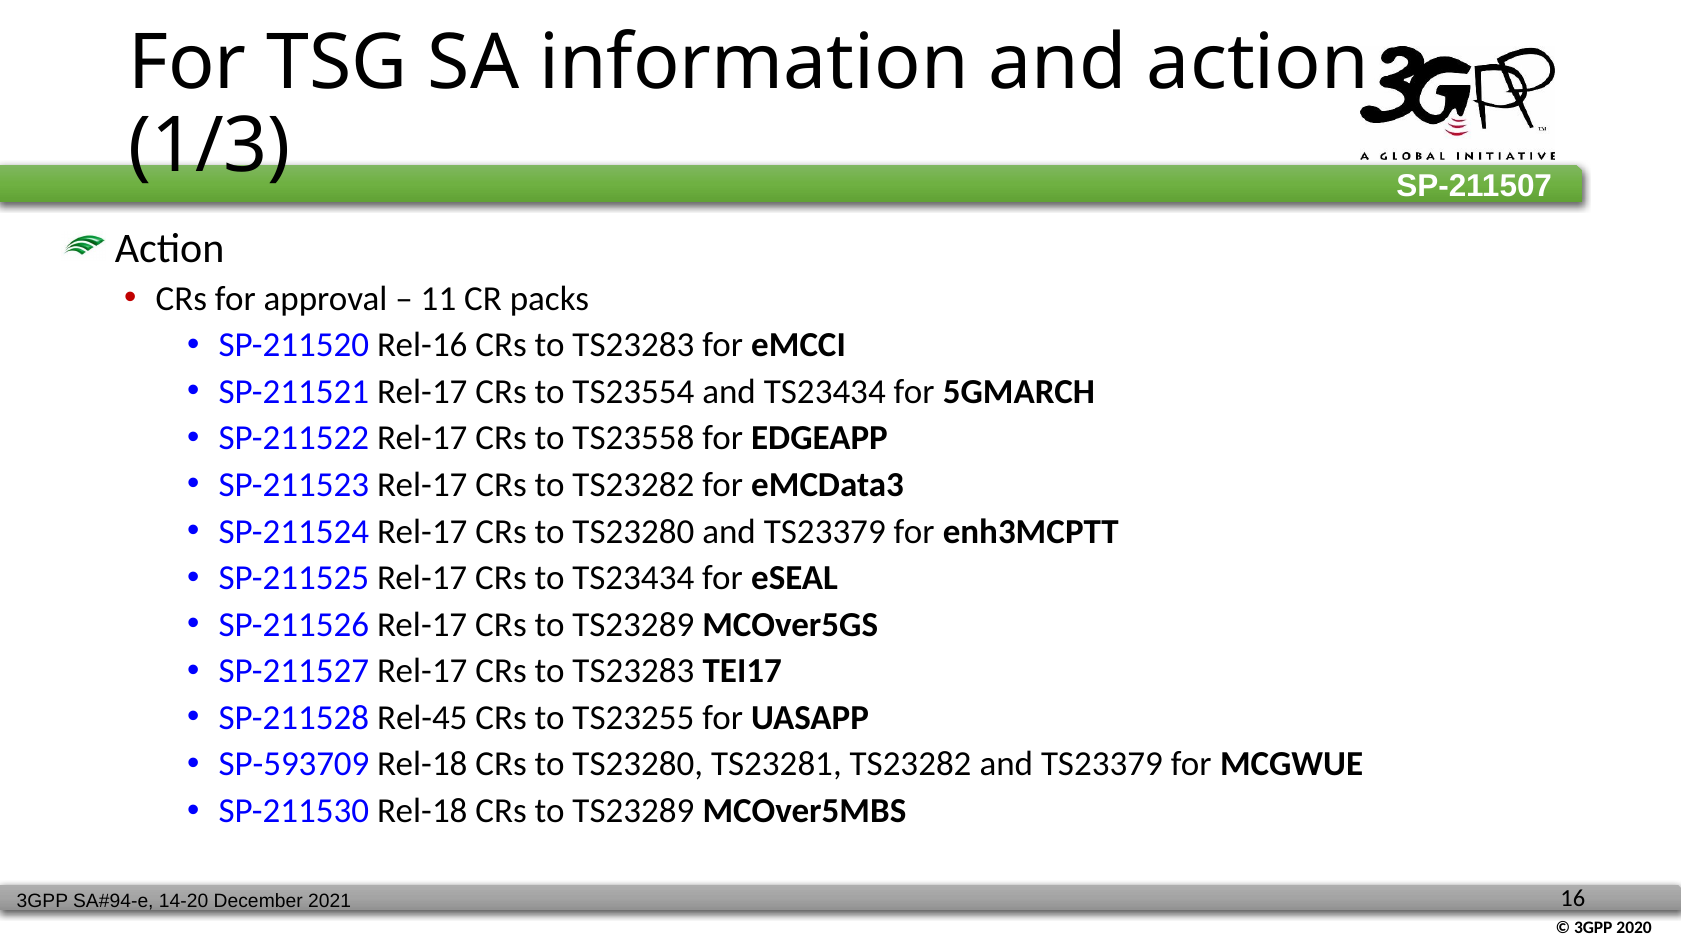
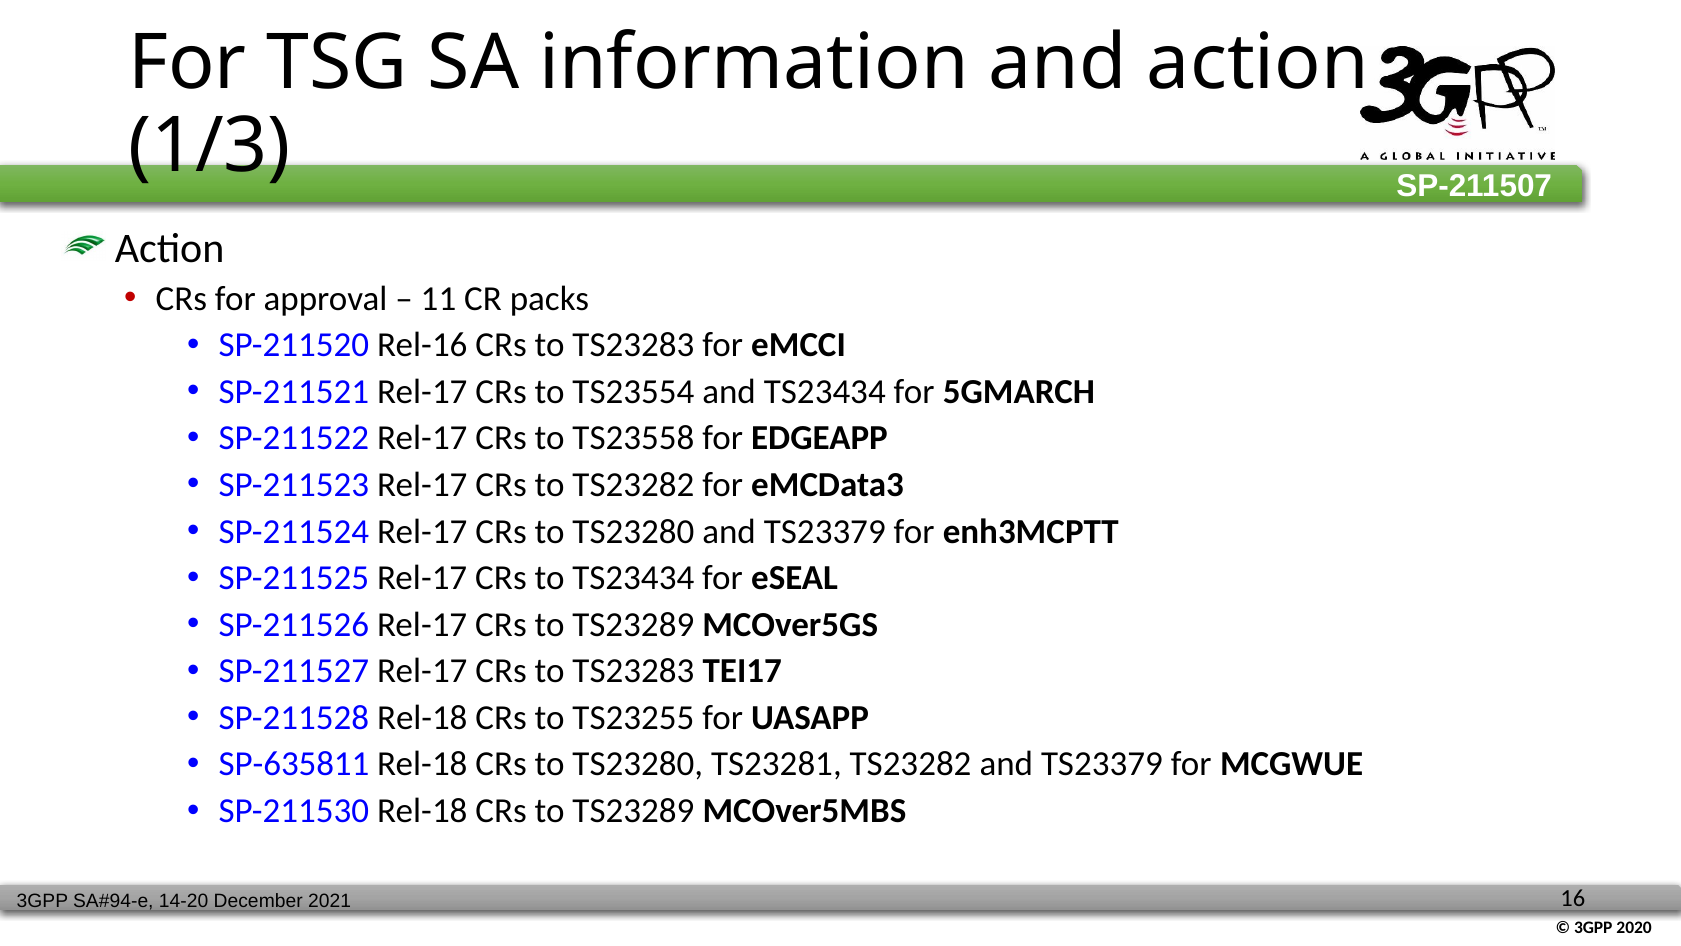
SP-211528 Rel-45: Rel-45 -> Rel-18 (422, 717)
SP-593709: SP-593709 -> SP-635811 (294, 764)
